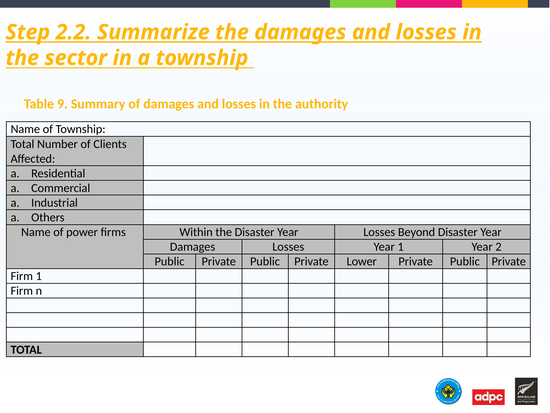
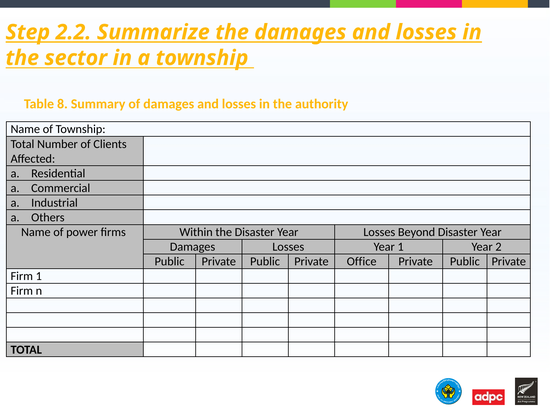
9: 9 -> 8 (62, 104)
Lower: Lower -> Office (362, 261)
